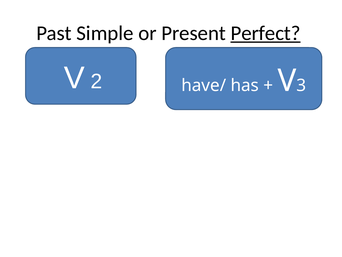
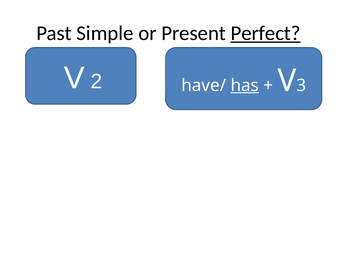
has underline: none -> present (245, 85)
